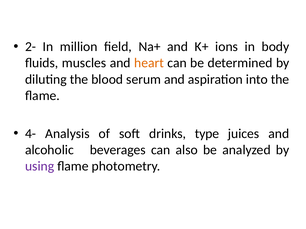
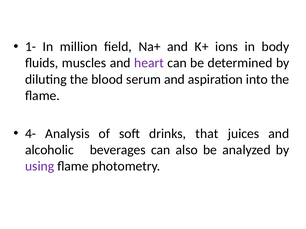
2-: 2- -> 1- (31, 47)
heart colour: orange -> purple (149, 63)
type: type -> that (207, 134)
